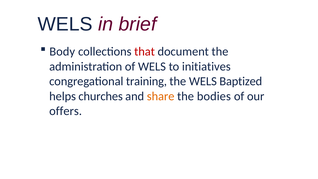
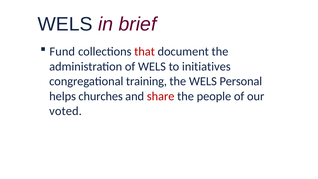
Body: Body -> Fund (62, 52)
Baptized: Baptized -> Personal (241, 81)
share colour: orange -> red (161, 96)
bodies: bodies -> people (214, 96)
offers: offers -> voted (66, 111)
